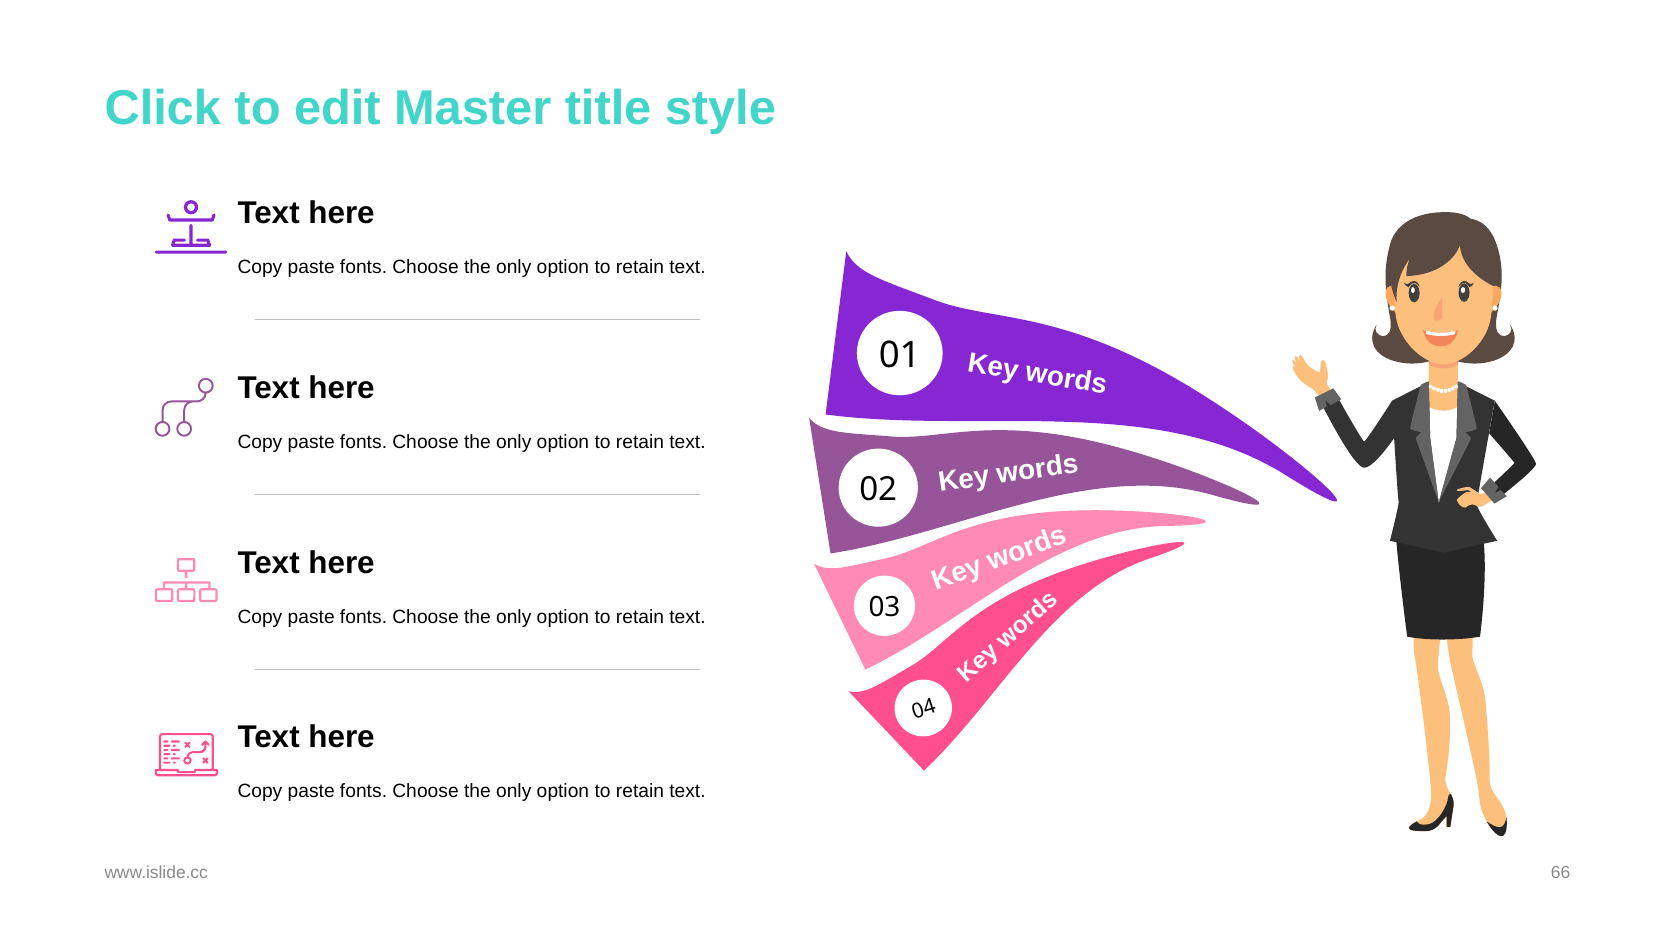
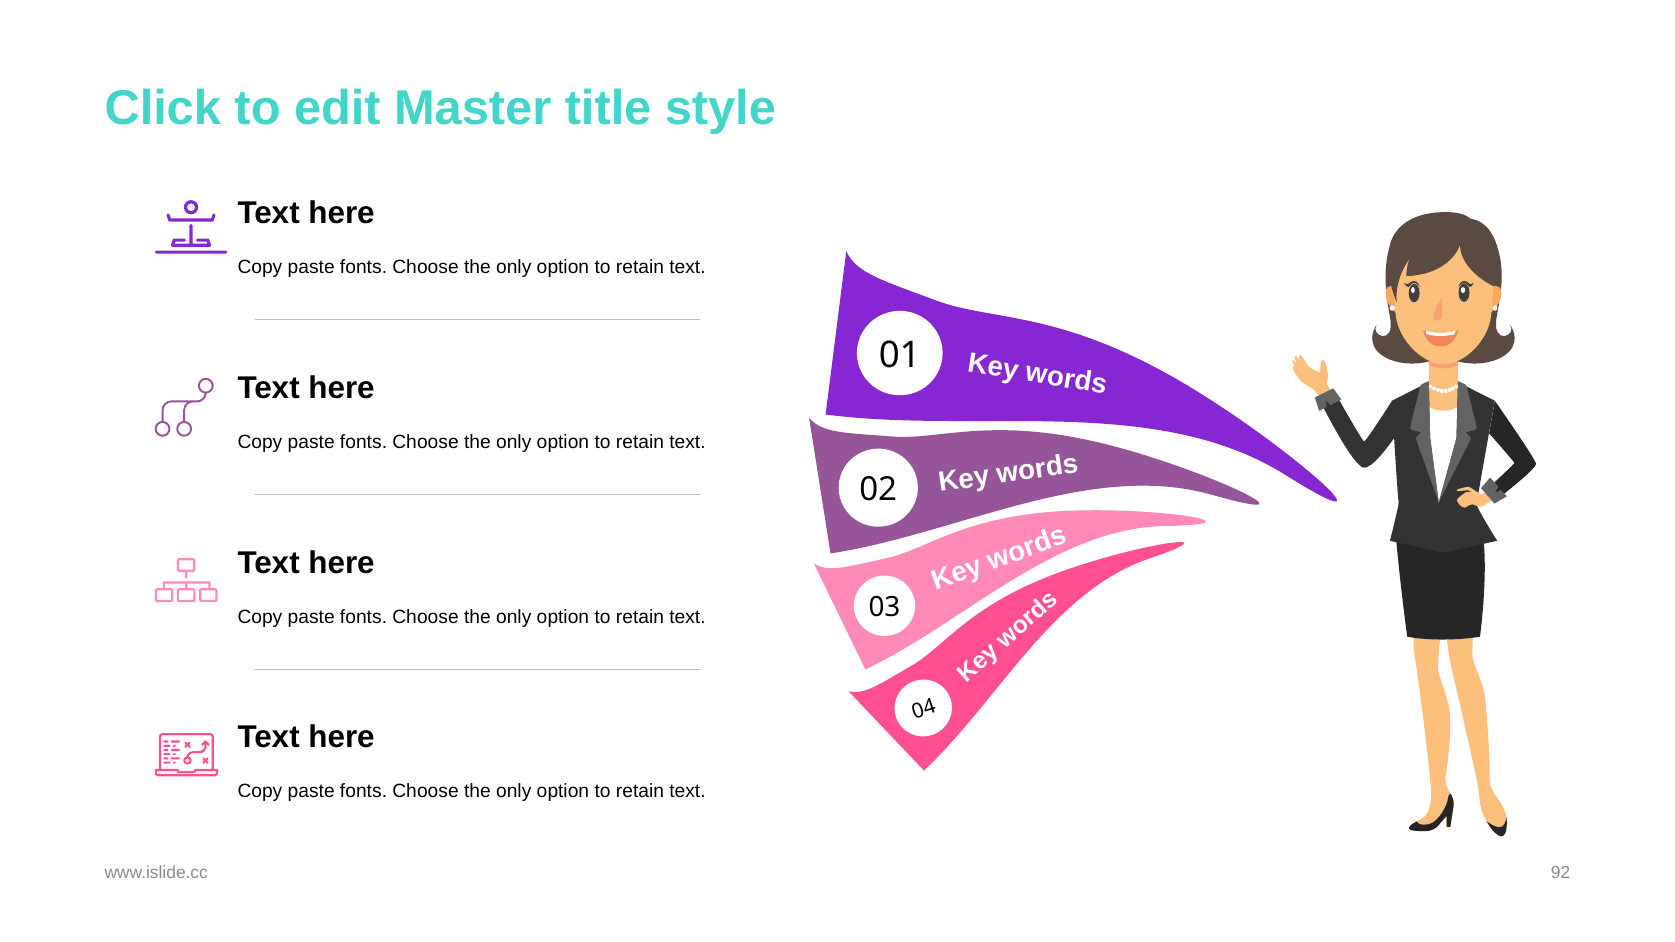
66: 66 -> 92 (1561, 873)
